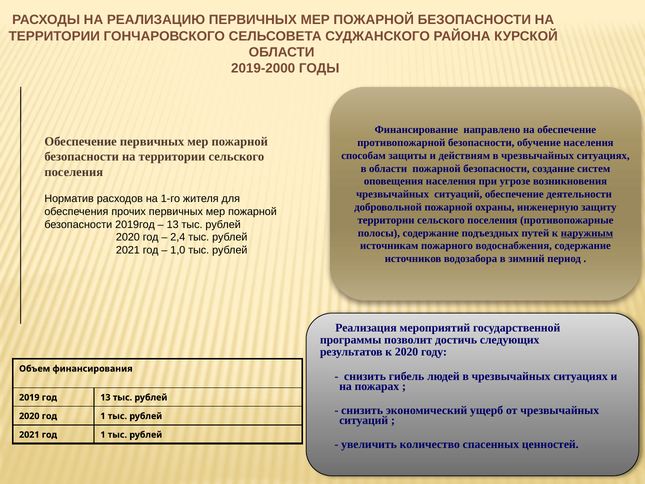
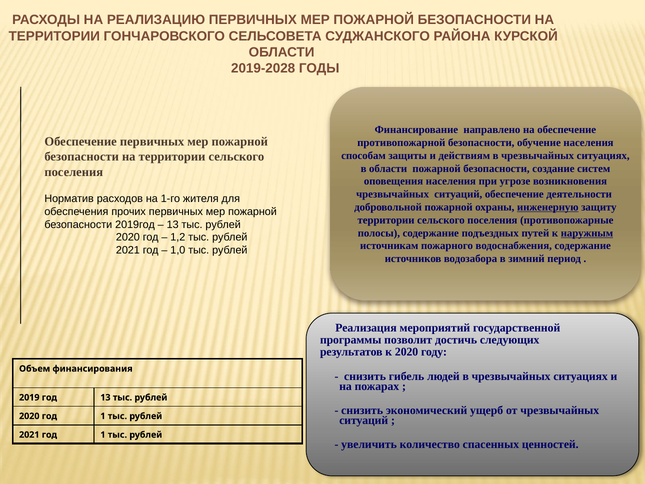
2019-2000: 2019-2000 -> 2019-2028 (263, 68)
инженерную underline: none -> present (548, 207)
2,4: 2,4 -> 1,2 (178, 237)
